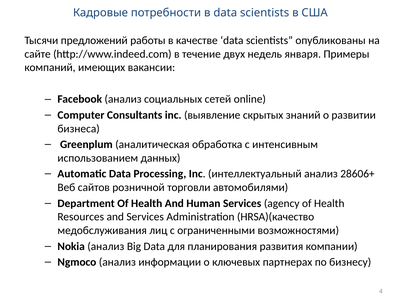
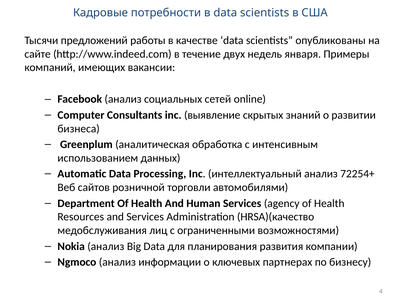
28606+: 28606+ -> 72254+ (357, 174)
